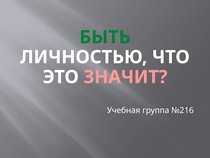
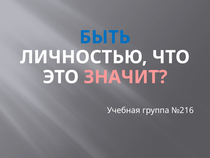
БЫТЬ colour: green -> blue (105, 37)
